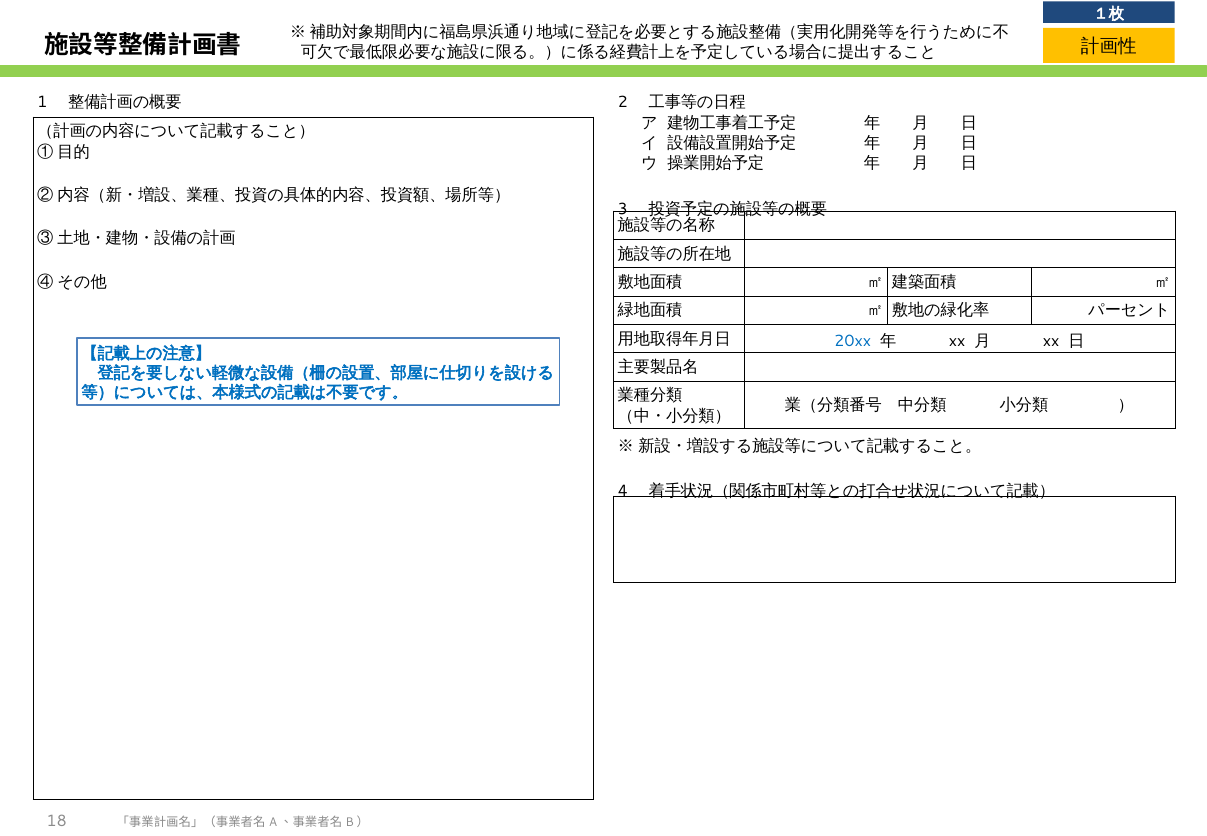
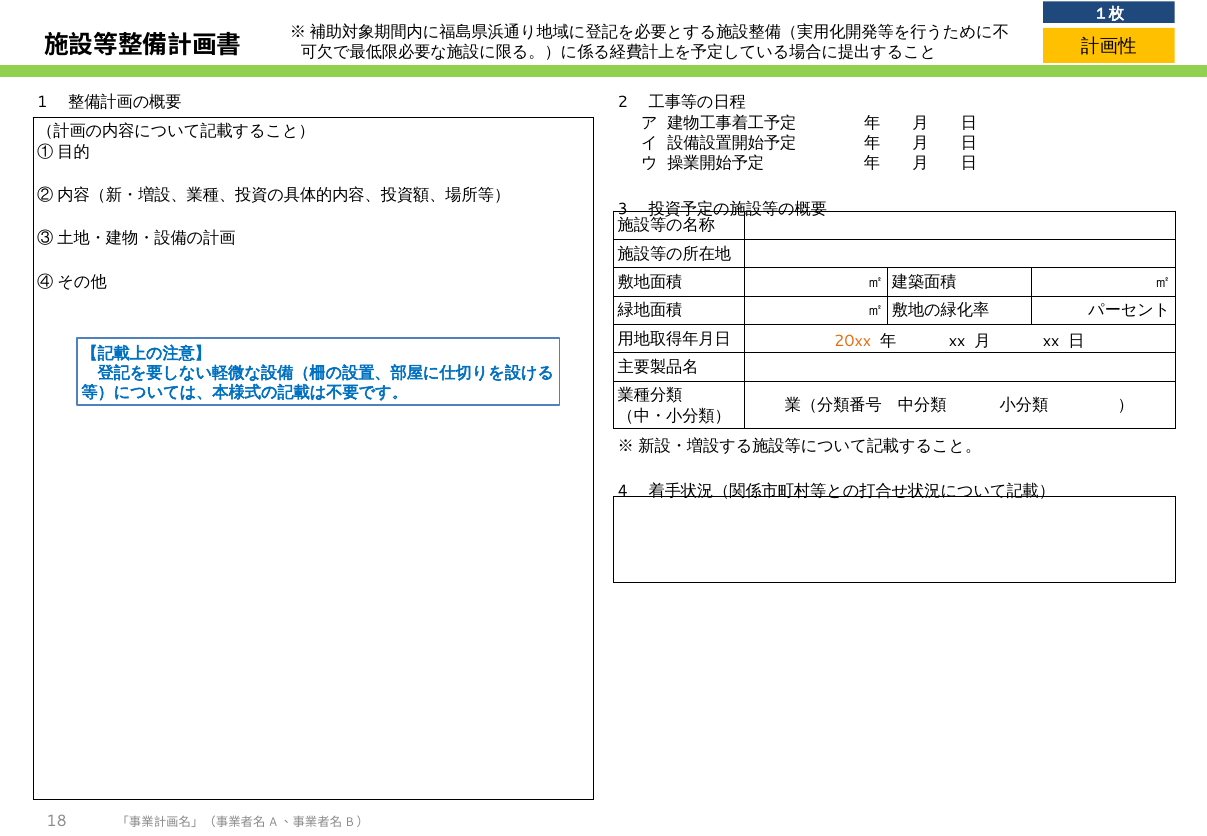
20xx colour: blue -> orange (853, 341)
